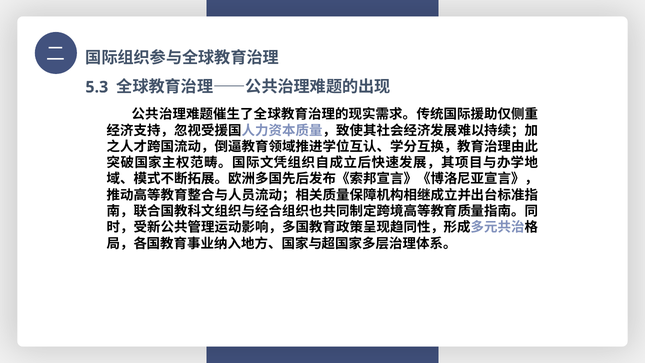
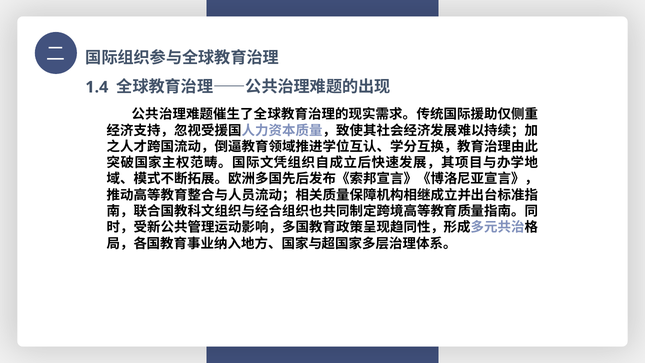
5.3: 5.3 -> 1.4 (97, 87)
